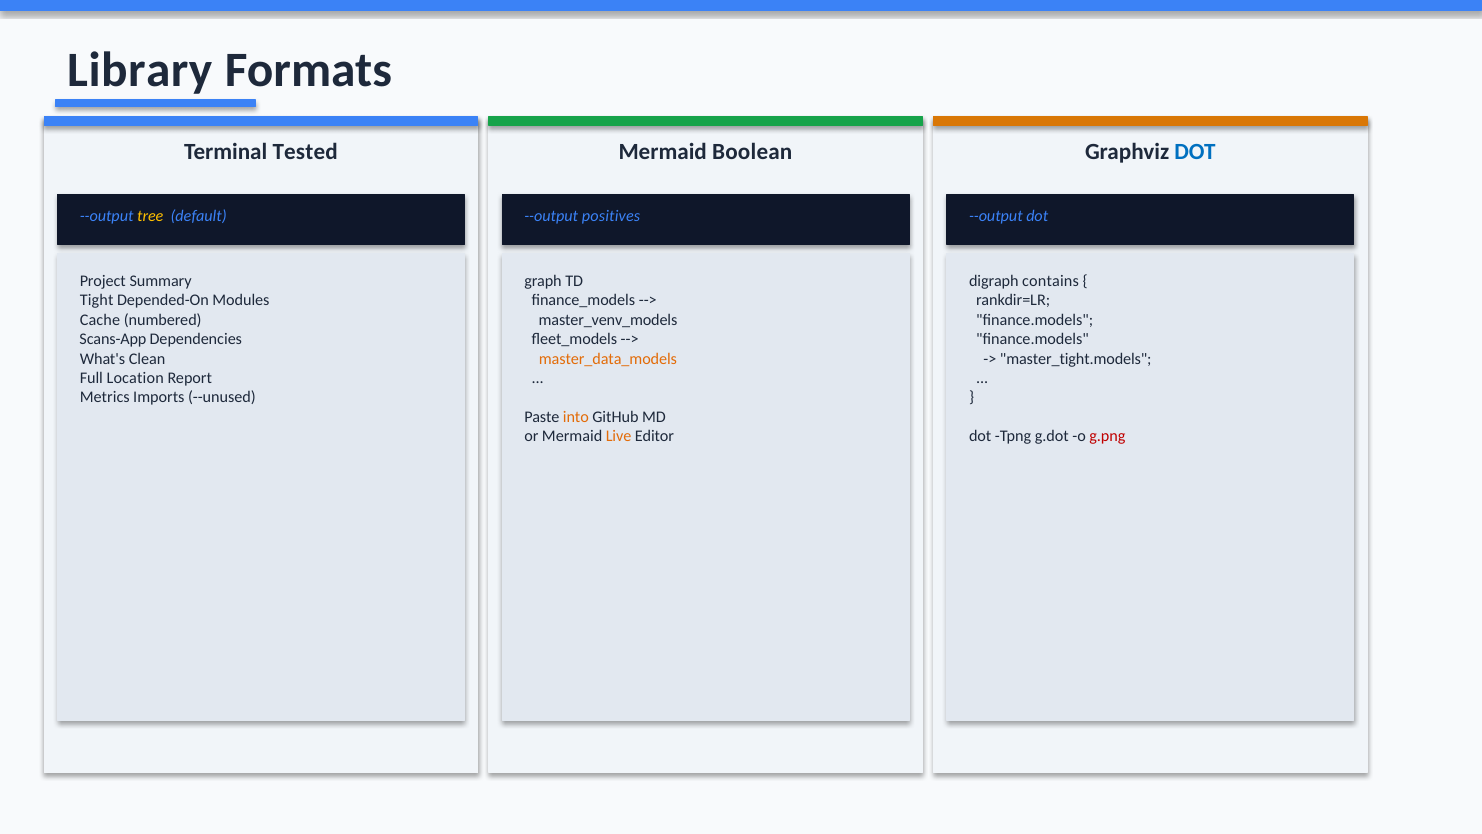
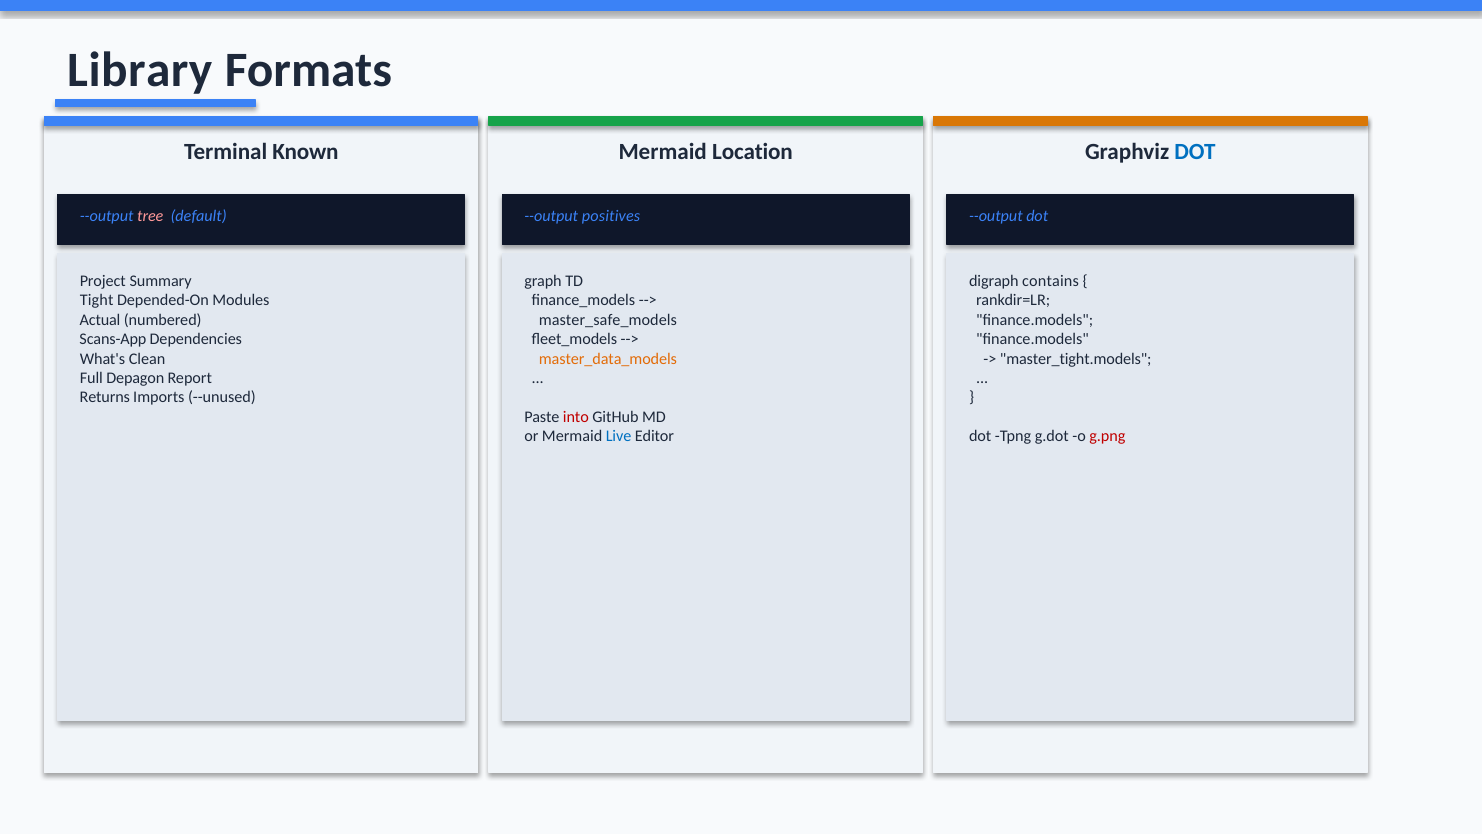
Tested: Tested -> Known (305, 152)
Boolean: Boolean -> Location (752, 152)
tree colour: yellow -> pink (150, 216)
Cache: Cache -> Actual (100, 320)
master_venv_models: master_venv_models -> master_safe_models (608, 320)
Location: Location -> Depagon (135, 378)
Metrics: Metrics -> Returns (105, 397)
into colour: orange -> red (576, 417)
Live colour: orange -> blue (619, 436)
